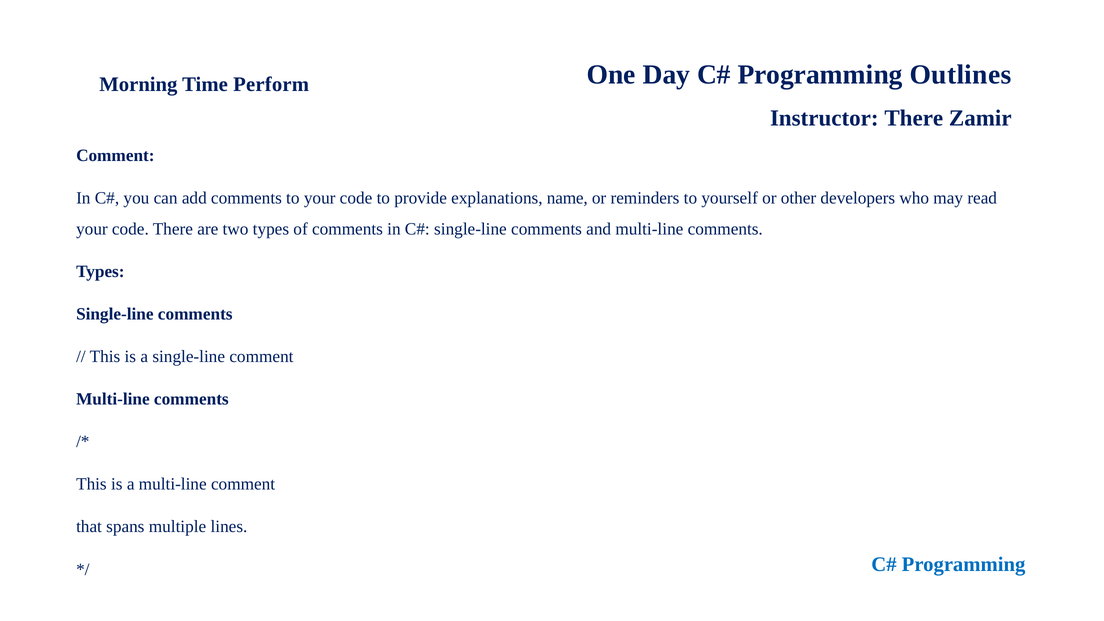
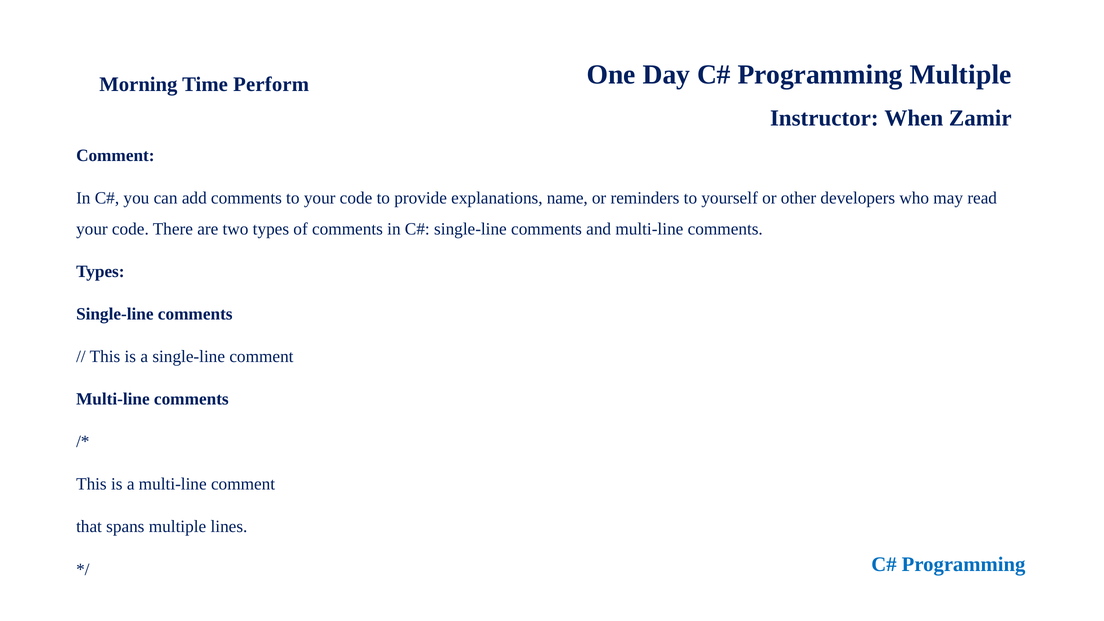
Programming Outlines: Outlines -> Multiple (961, 74)
Instructor There: There -> When (914, 118)
